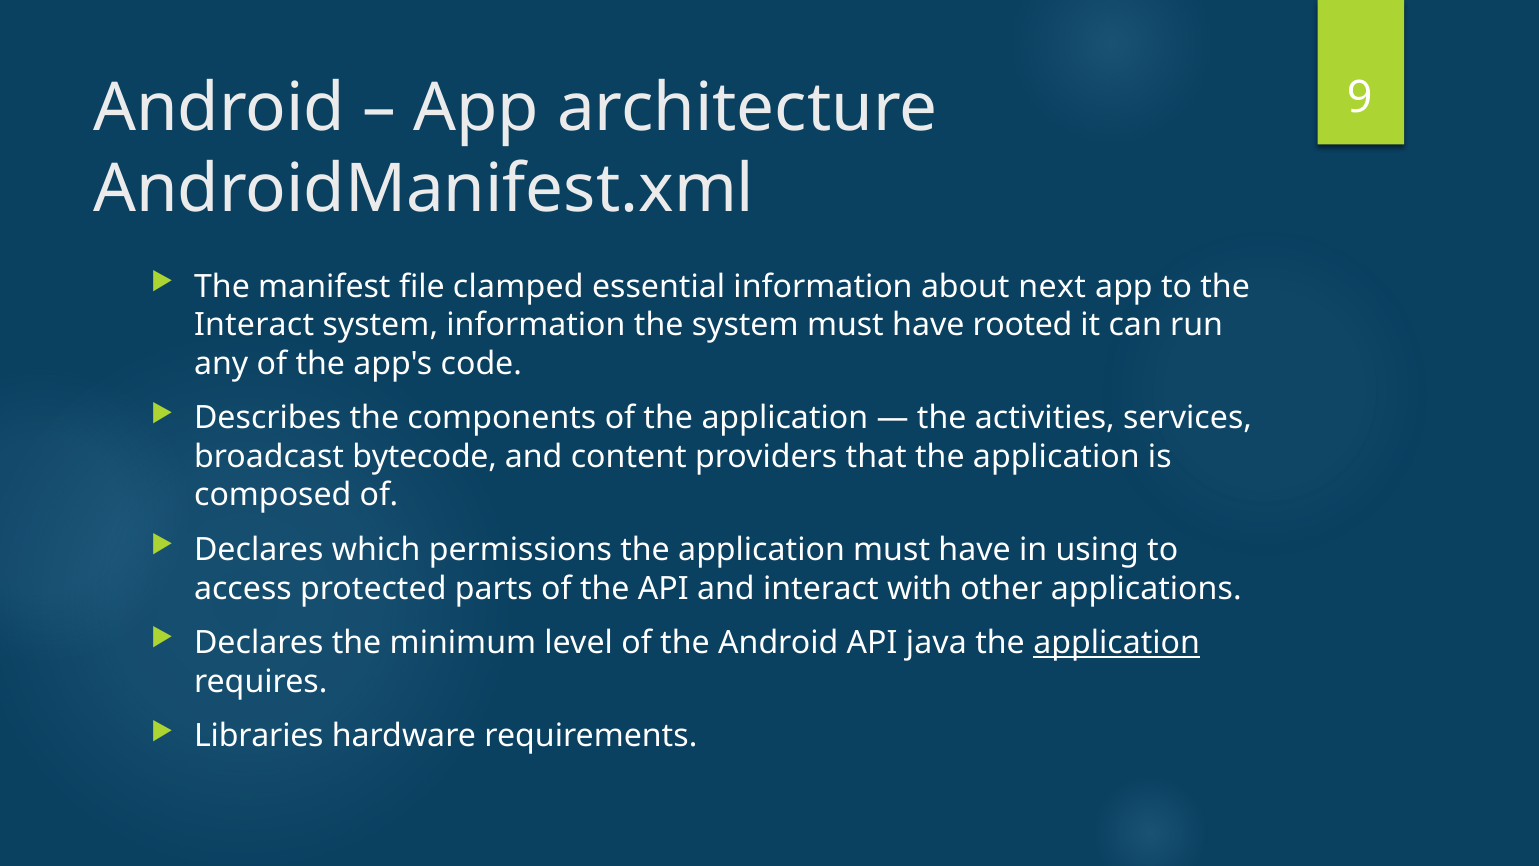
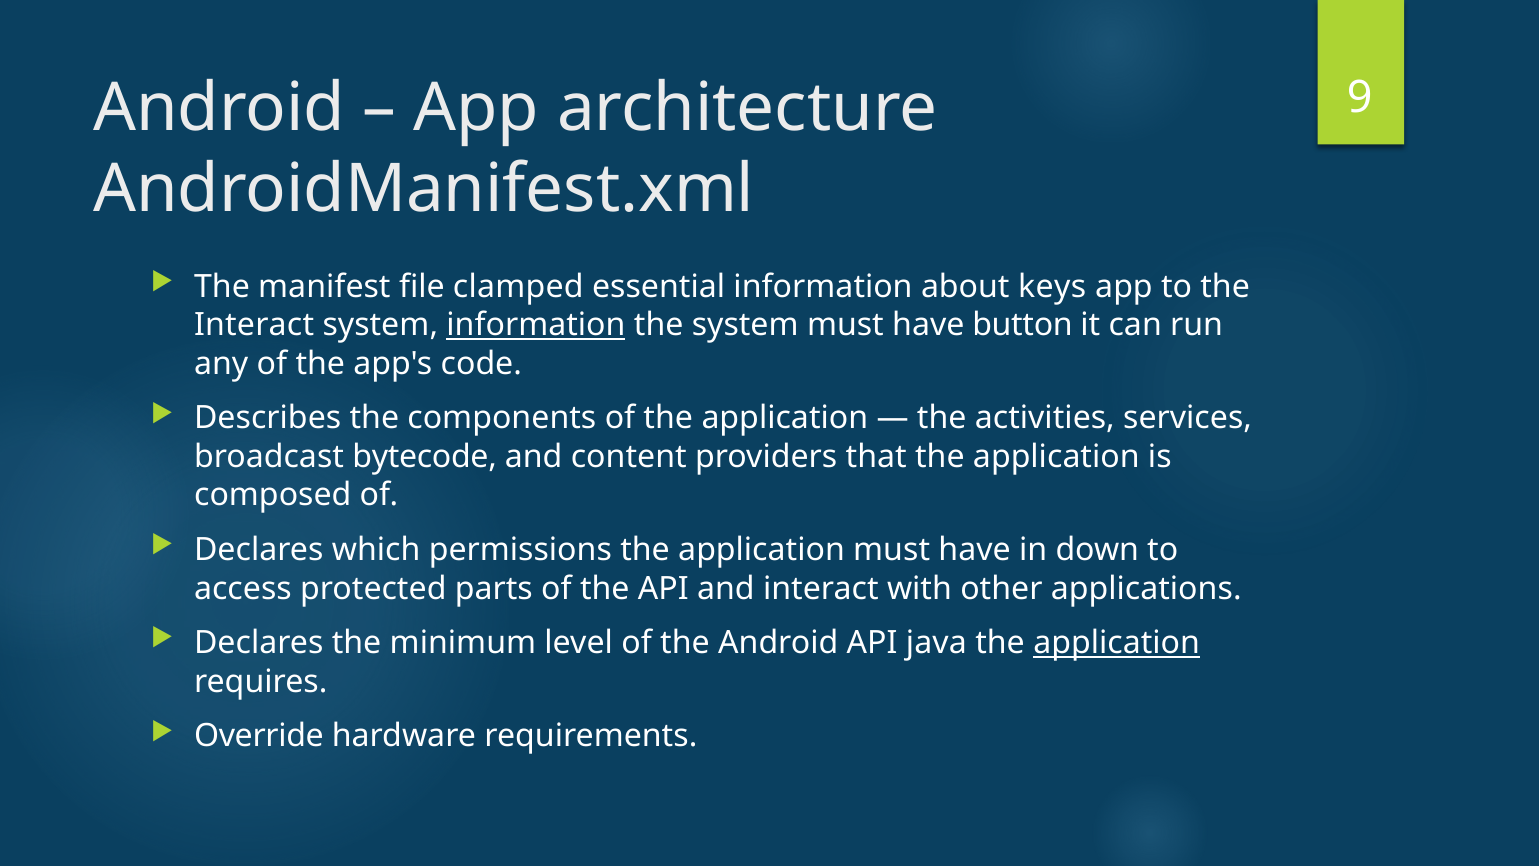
next: next -> keys (1052, 286)
information underline: none -> present (536, 325)
rooted: rooted -> button (1022, 325)
using: using -> down (1097, 550)
Libraries: Libraries -> Override (259, 736)
